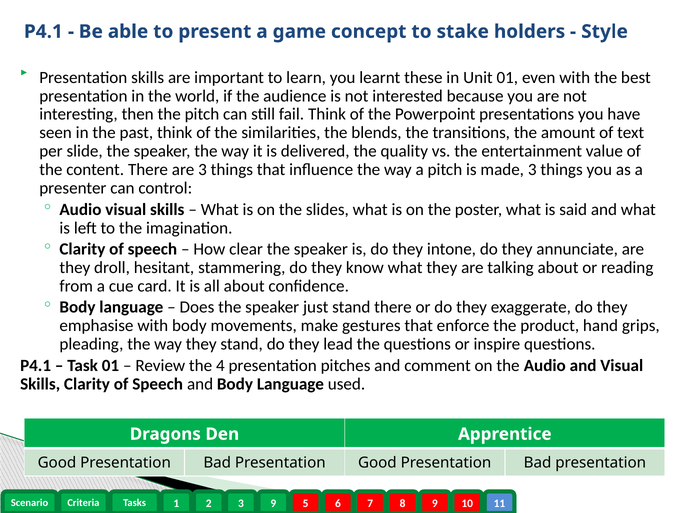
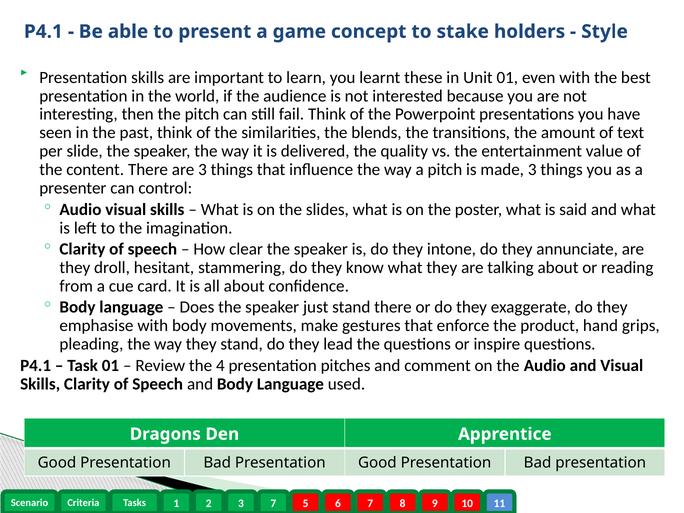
3 9: 9 -> 7 (273, 503)
